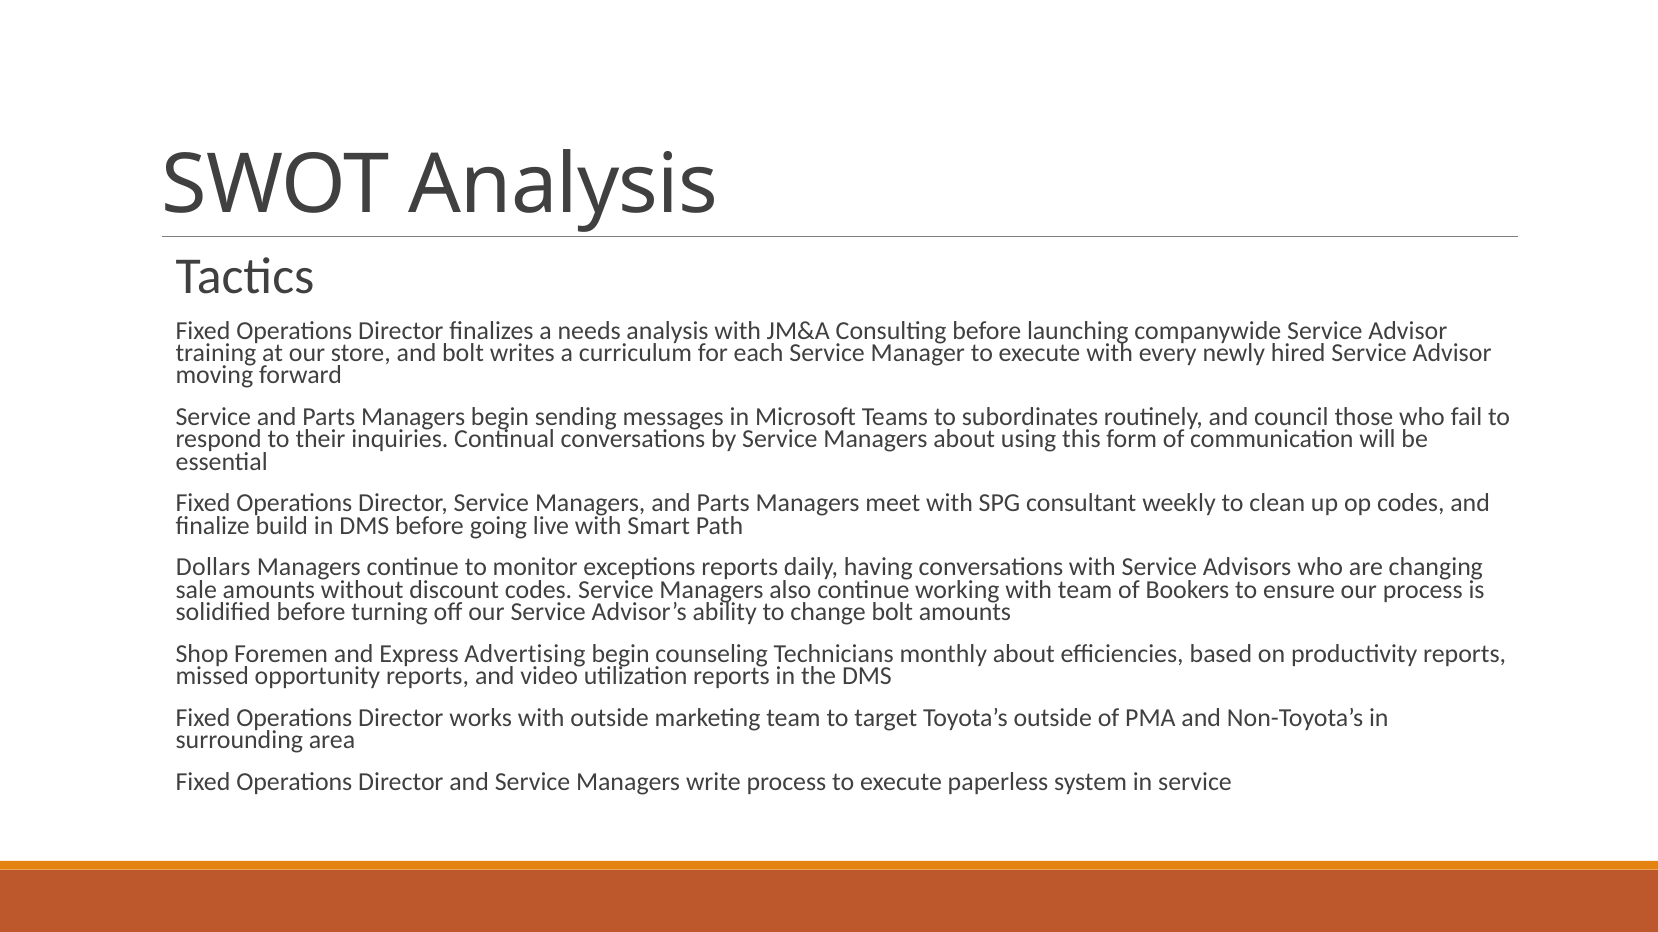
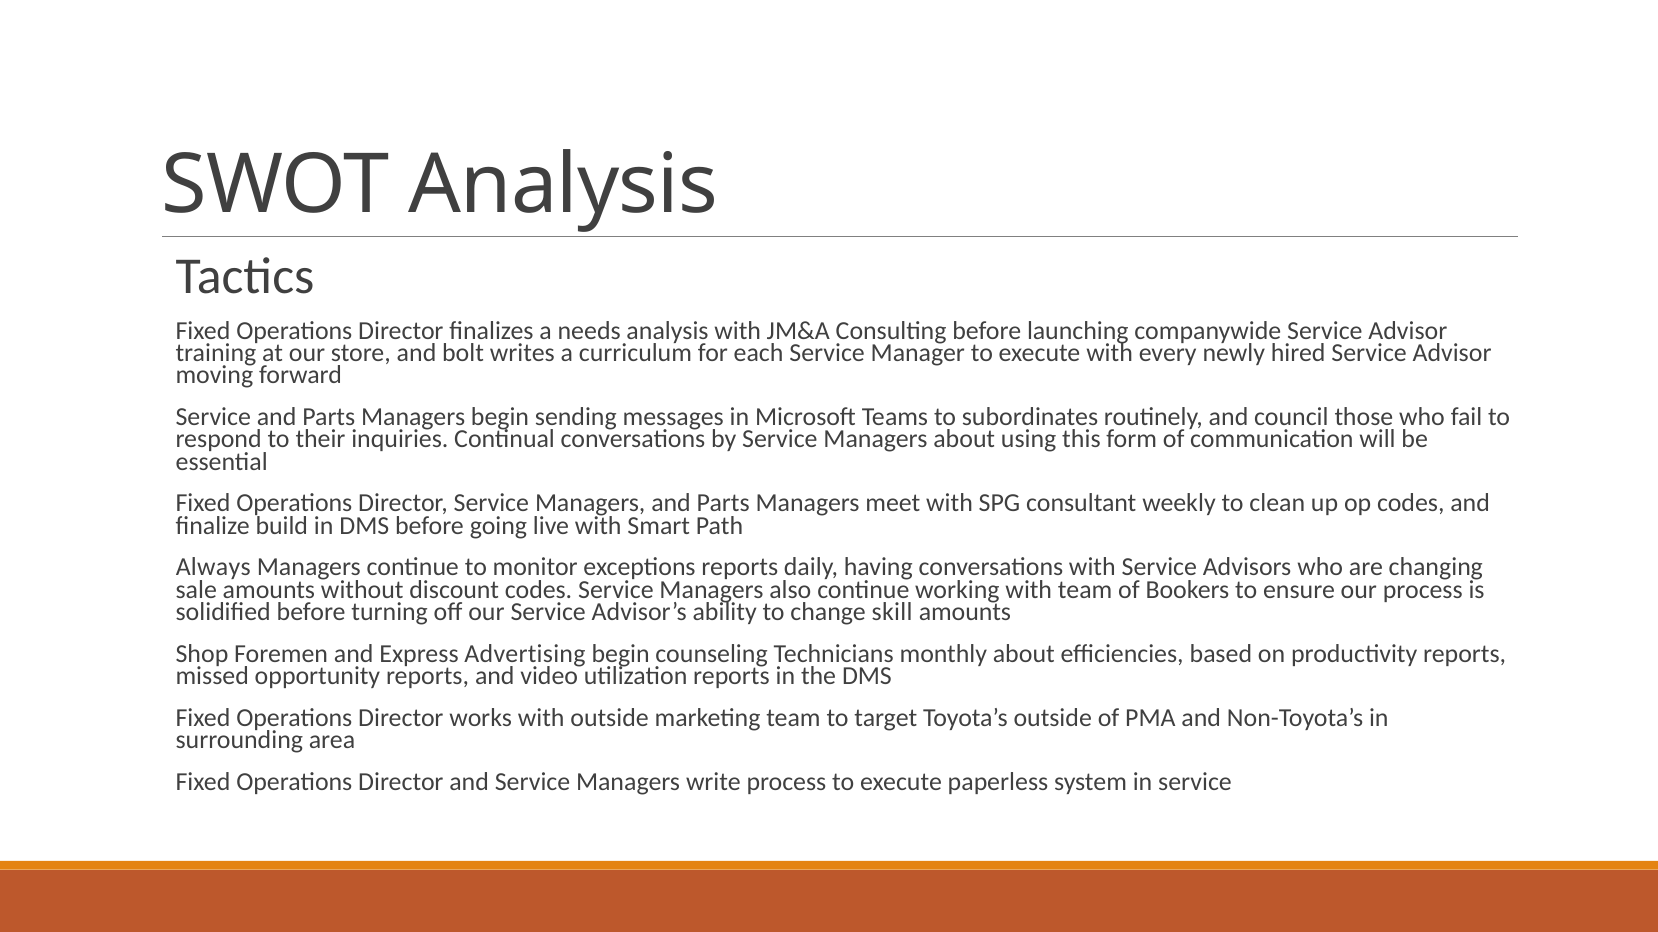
Dollars: Dollars -> Always (213, 568)
change bolt: bolt -> skill (892, 612)
